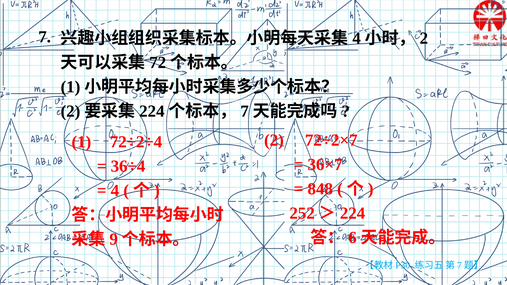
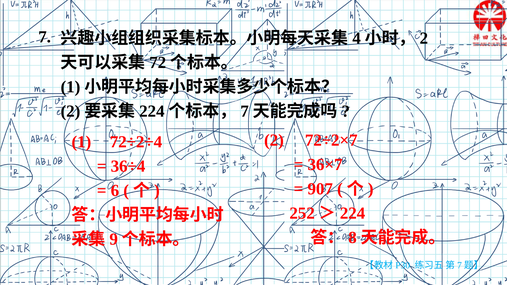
848: 848 -> 907 (320, 189)
4: 4 -> 6 (115, 191)
6: 6 -> 8 (353, 238)
